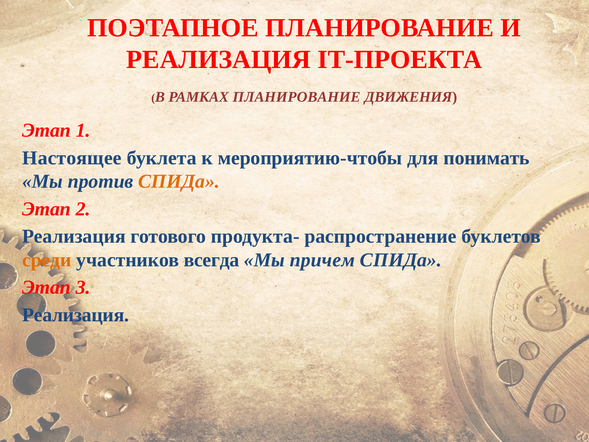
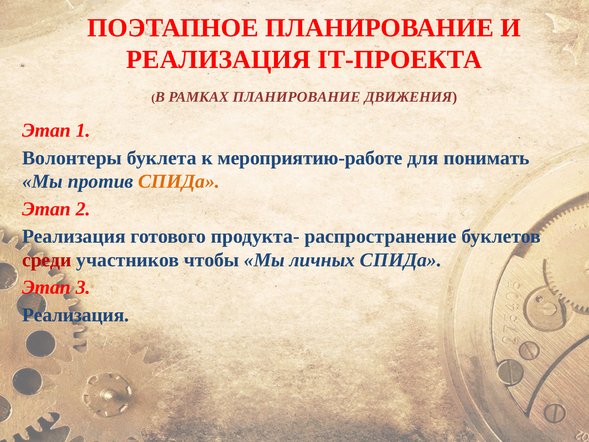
Настоящее: Настоящее -> Волонтеры (72, 158)
мероприятию-чтобы: мероприятию-чтобы -> мероприятию-работе (310, 158)
среди colour: orange -> red (47, 260)
всегда: всегда -> чтобы (212, 260)
причем: причем -> личных (322, 260)
